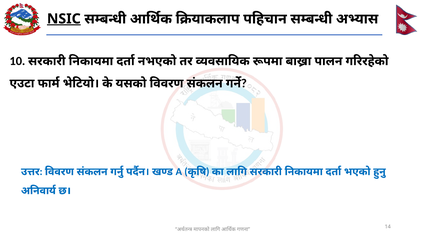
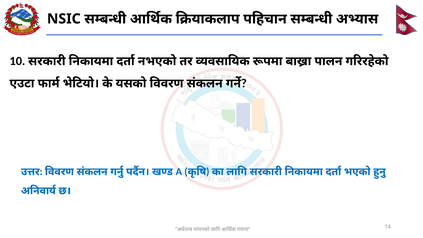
NSIC underline: present -> none (64, 19)
